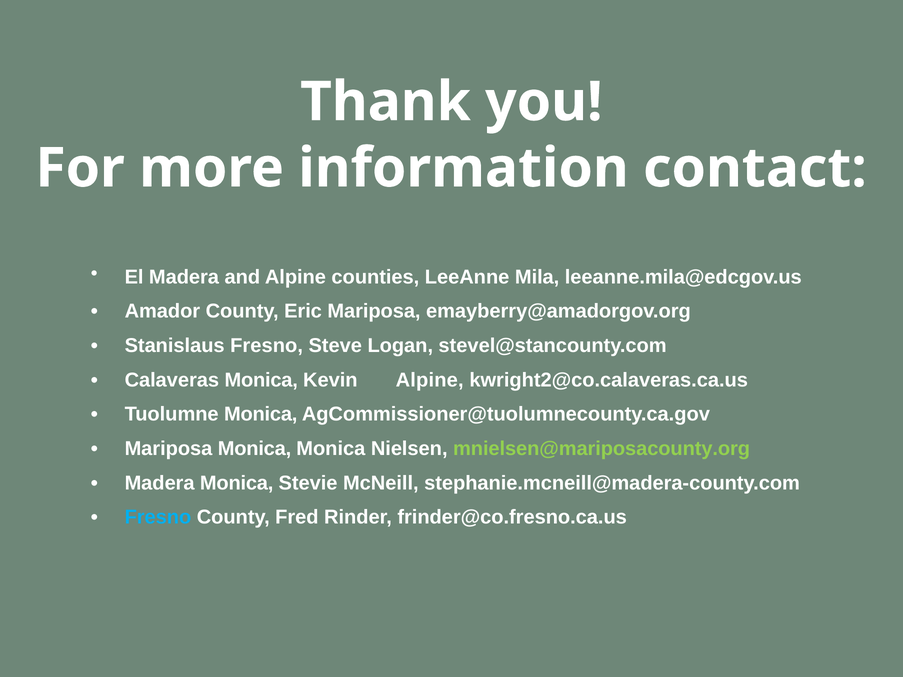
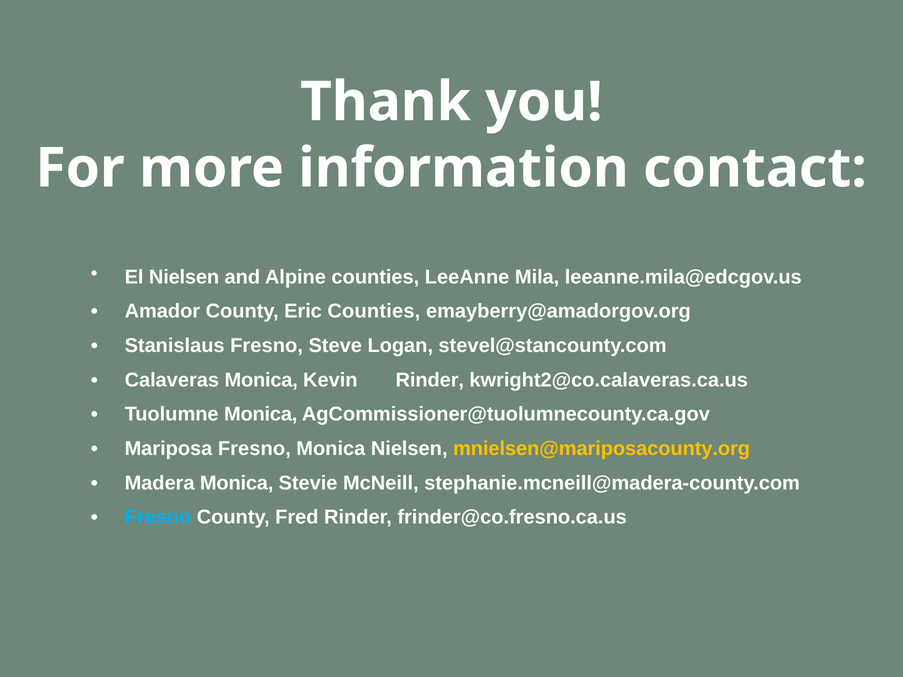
El Madera: Madera -> Nielsen (184, 277)
Eric Mariposa: Mariposa -> Counties (374, 311)
Kevin Alpine: Alpine -> Rinder (430, 380)
Mariposa Monica: Monica -> Fresno (254, 449)
mnielsen@mariposacounty.org colour: light green -> yellow (602, 449)
